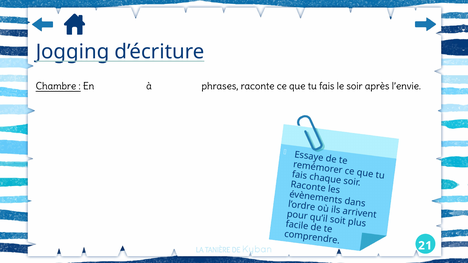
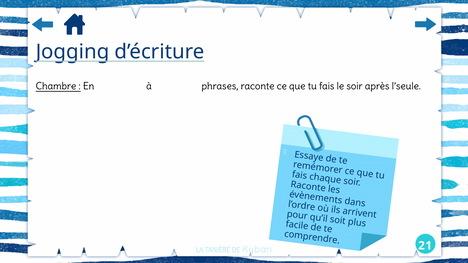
l’envie: l’envie -> l’seule (406, 86)
